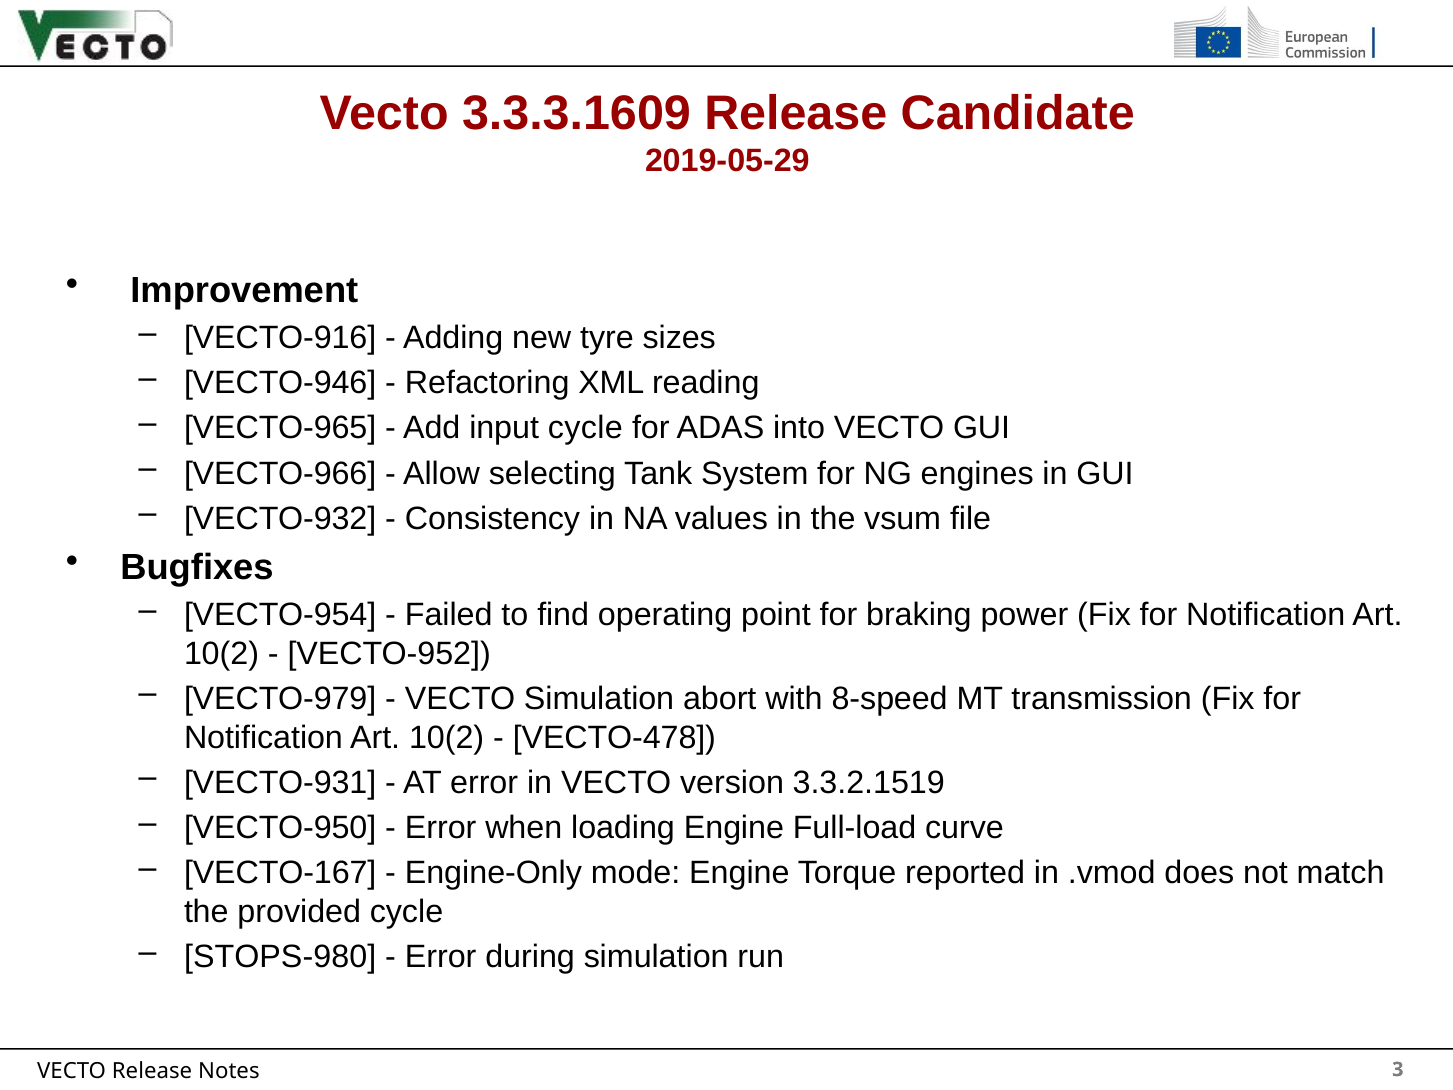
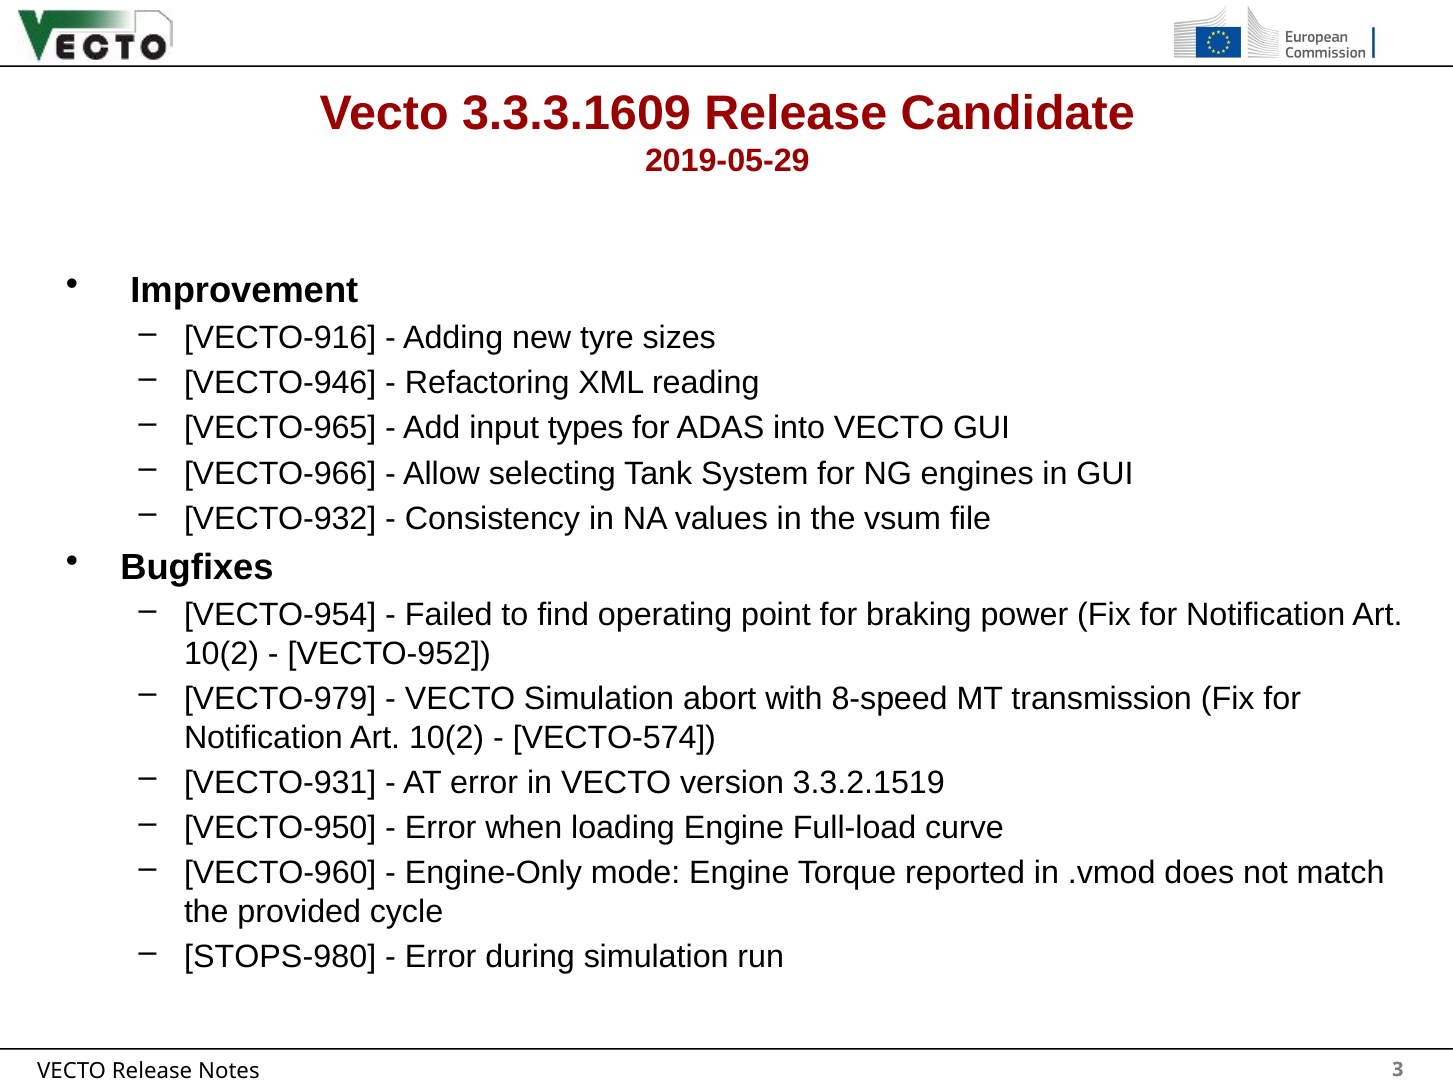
input cycle: cycle -> types (586, 428)
VECTO-478: VECTO-478 -> VECTO-574 (614, 737)
VECTO-167: VECTO-167 -> VECTO-960 (280, 873)
